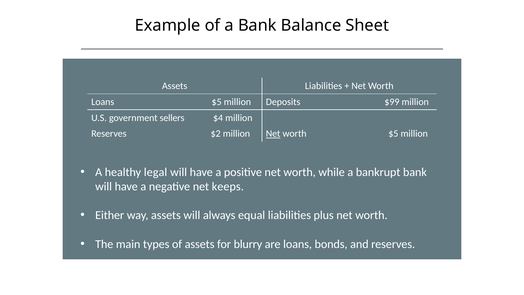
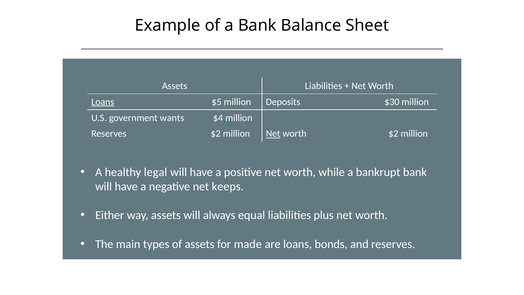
Loans underline: none -> present (103, 102)
$99: $99 -> $30 (392, 102)
sellers: sellers -> wants (172, 118)
worth $5: $5 -> $2 (393, 134)
blurry: blurry -> made (248, 244)
